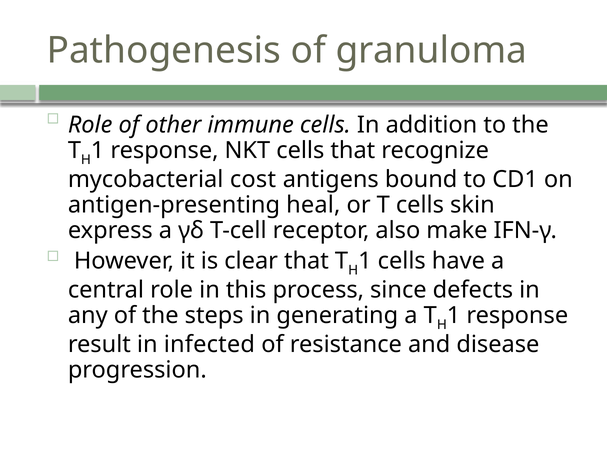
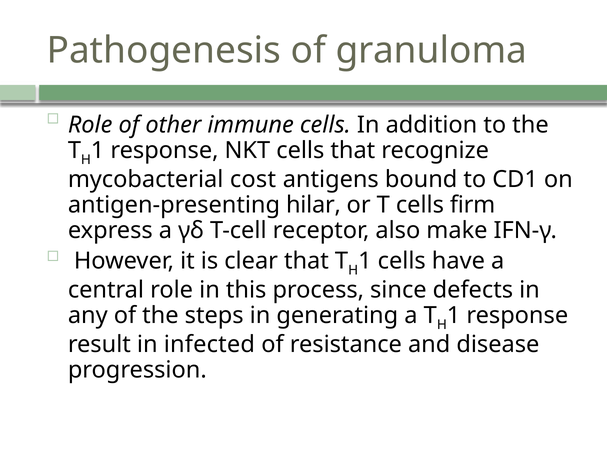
heal: heal -> hilar (313, 205)
skin: skin -> firm (473, 205)
